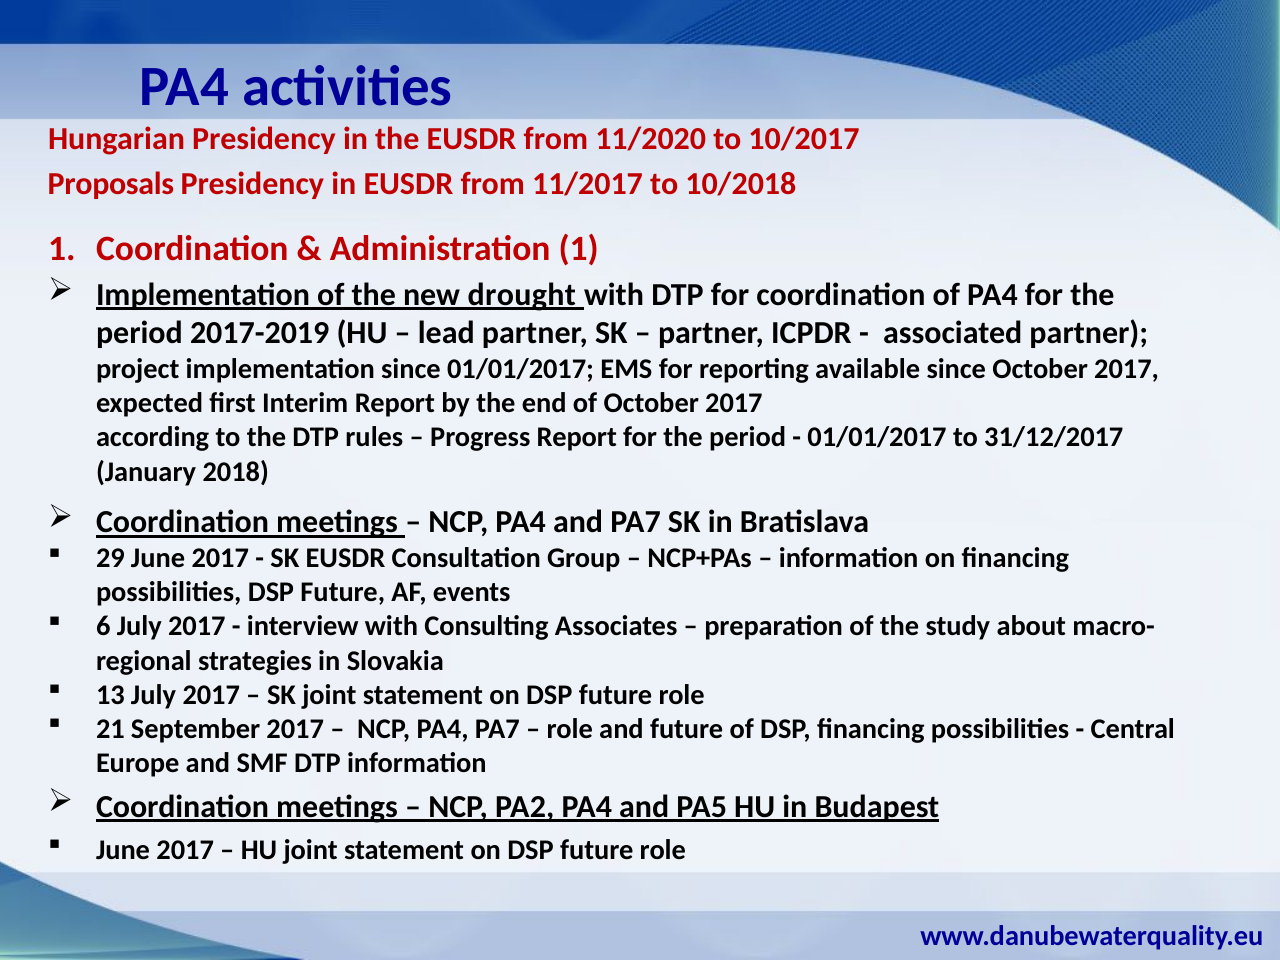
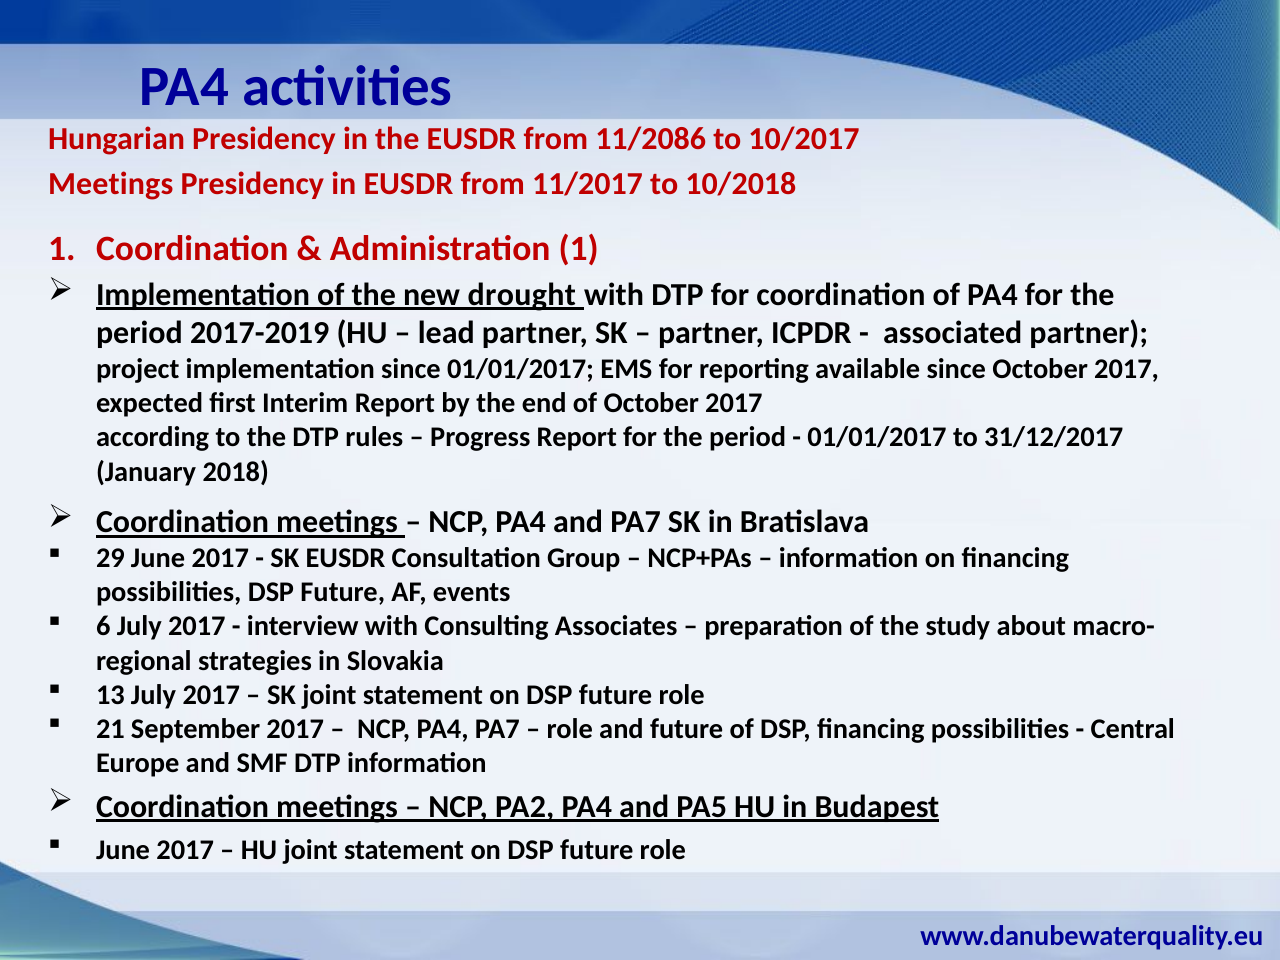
11/2020: 11/2020 -> 11/2086 (651, 139)
Proposals: Proposals -> Meetings (111, 184)
